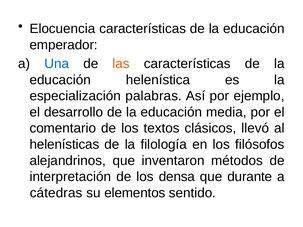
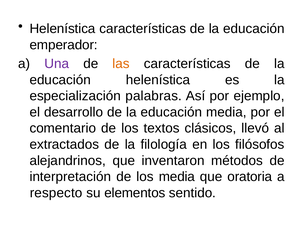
Elocuencia: Elocuencia -> Helenística (62, 29)
Una colour: blue -> purple (57, 64)
helenísticas: helenísticas -> extractados (64, 145)
los densa: densa -> media (177, 177)
durante: durante -> oratoria (250, 177)
cátedras: cátedras -> respecto (56, 193)
